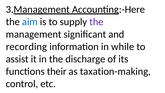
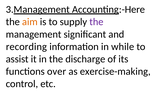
aim colour: blue -> orange (30, 22)
their: their -> over (57, 71)
taxation-making: taxation-making -> exercise-making (115, 71)
